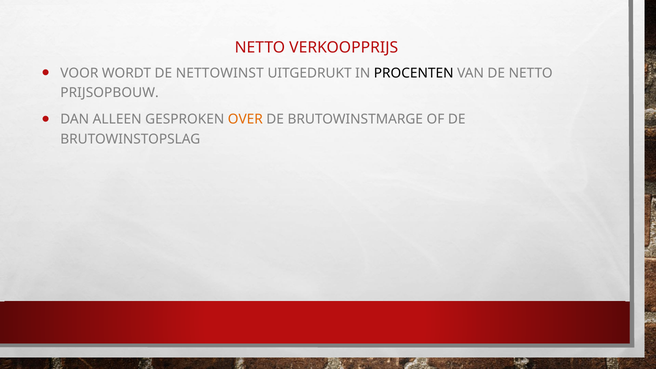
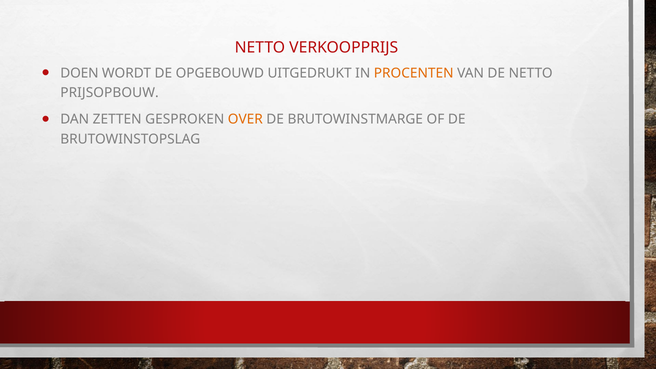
VOOR: VOOR -> DOEN (79, 73)
NETTOWINST: NETTOWINST -> OPGEBOUWD (220, 73)
PROCENTEN colour: black -> orange (414, 73)
ALLEEN: ALLEEN -> ZETTEN (117, 119)
